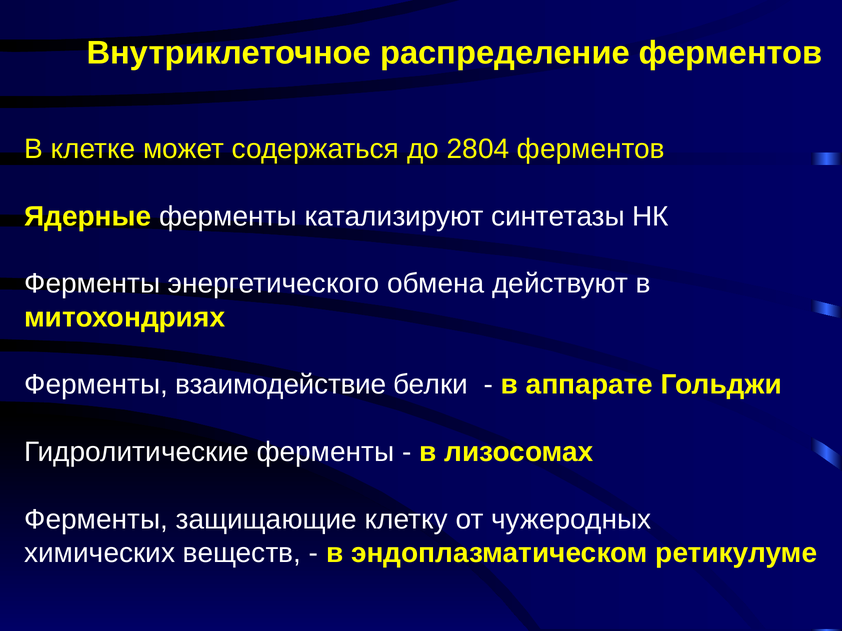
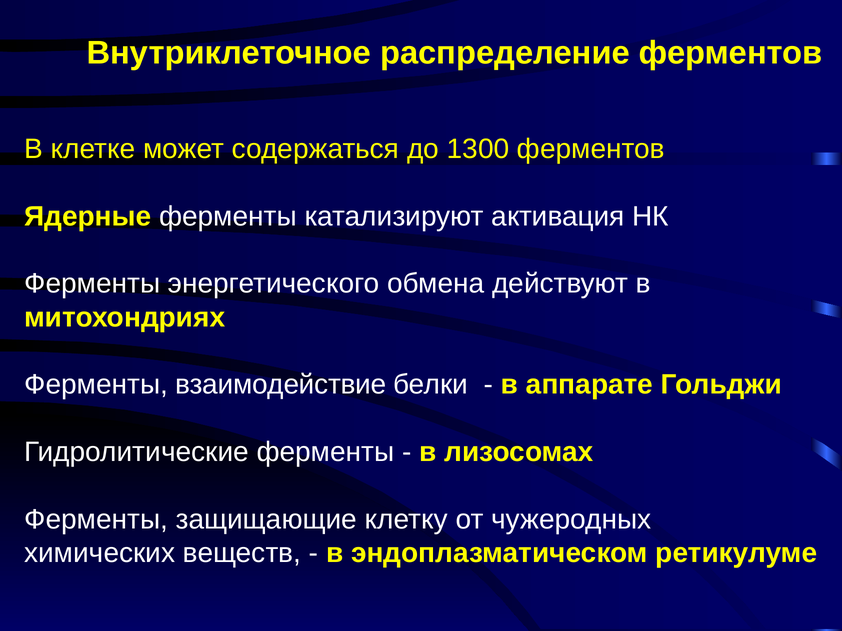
2804: 2804 -> 1300 (478, 149)
синтетазы: синтетазы -> активация (558, 217)
